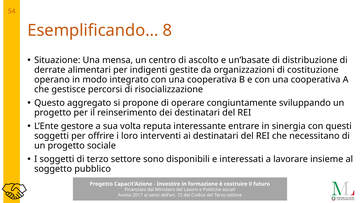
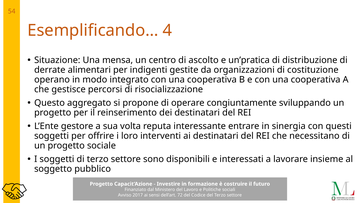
8: 8 -> 4 (167, 30)
un’basate: un’basate -> un’pratica (249, 60)
